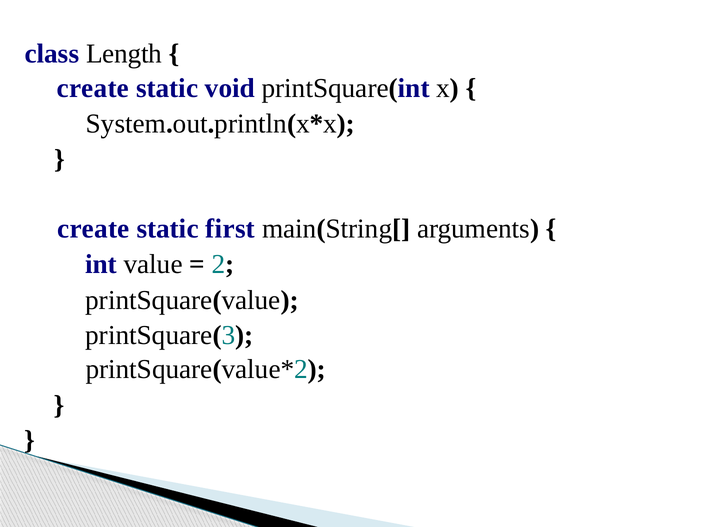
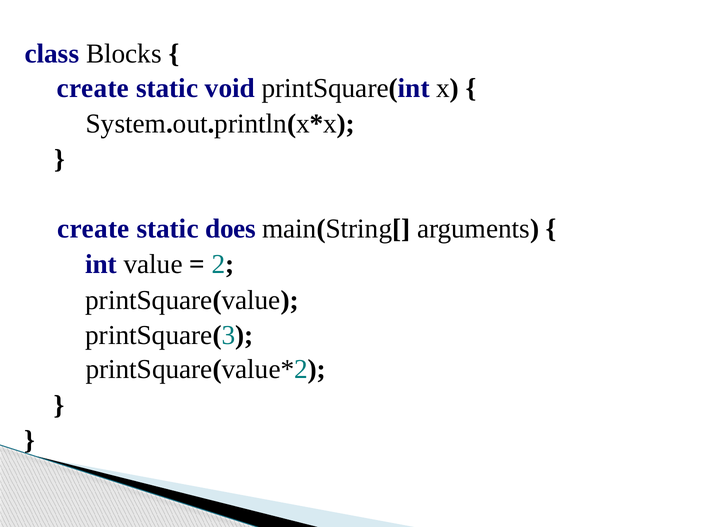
Length: Length -> Blocks (124, 54)
first: first -> does (231, 229)
